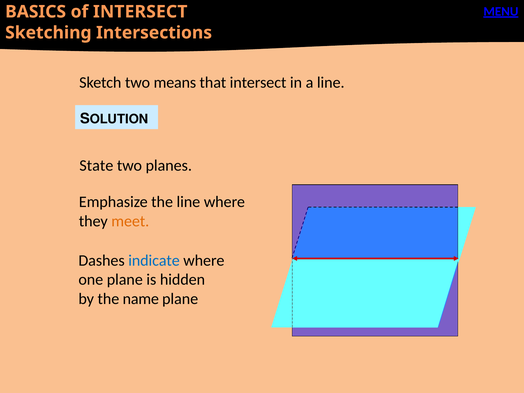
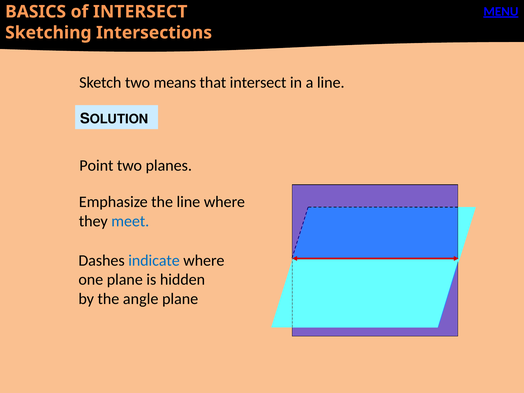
State: State -> Point (96, 166)
meet colour: orange -> blue (130, 221)
name: name -> angle (141, 299)
